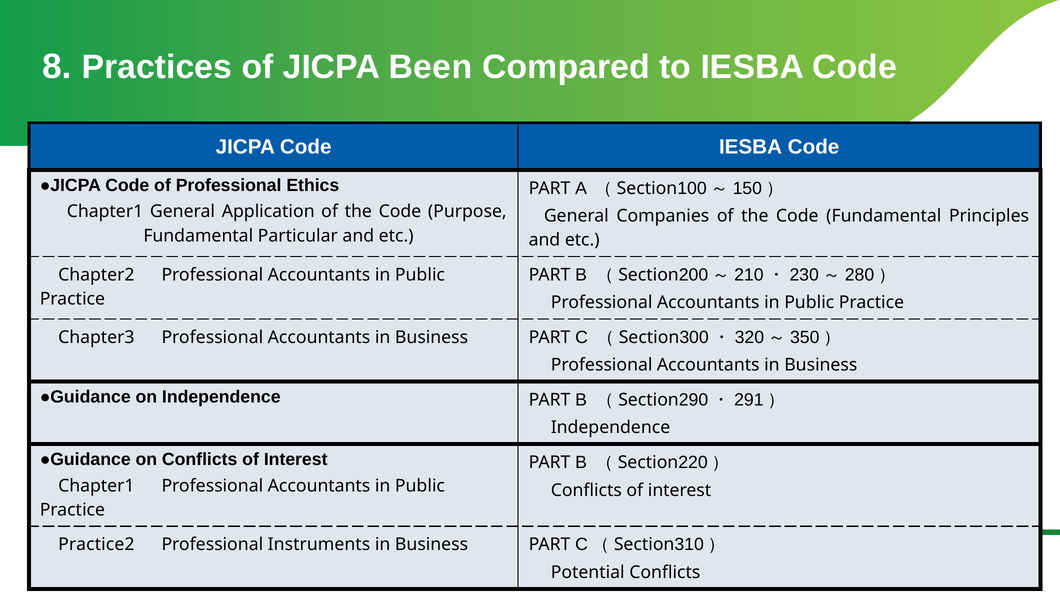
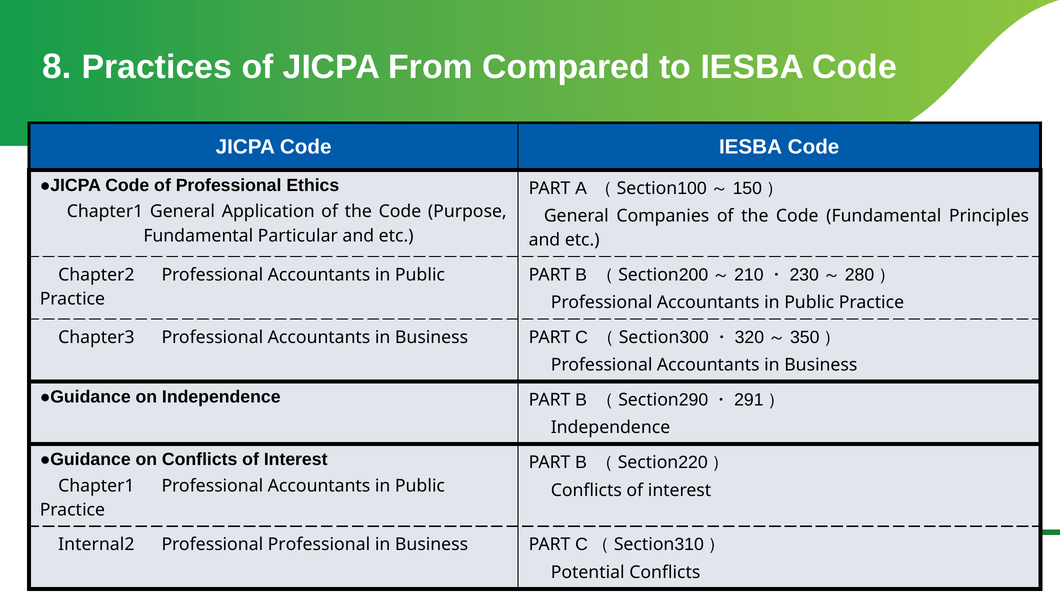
Been: Been -> From (431, 67)
Practice2: Practice2 -> Internal2 (96, 545)
Professional Instruments: Instruments -> Professional (319, 545)
